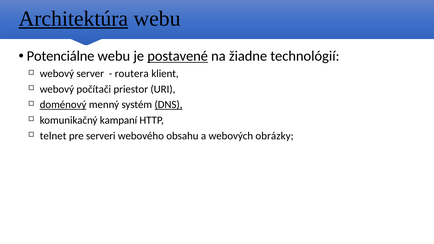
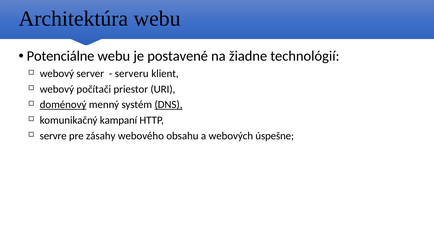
Architektúra underline: present -> none (73, 19)
postavené underline: present -> none (178, 56)
routera: routera -> serveru (132, 74)
telnet: telnet -> servre (53, 136)
serveri: serveri -> zásahy (101, 136)
obrázky: obrázky -> úspešne (275, 136)
